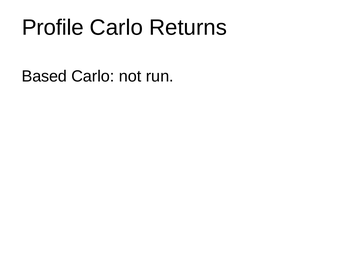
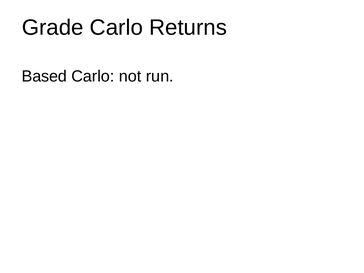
Profile: Profile -> Grade (53, 28)
